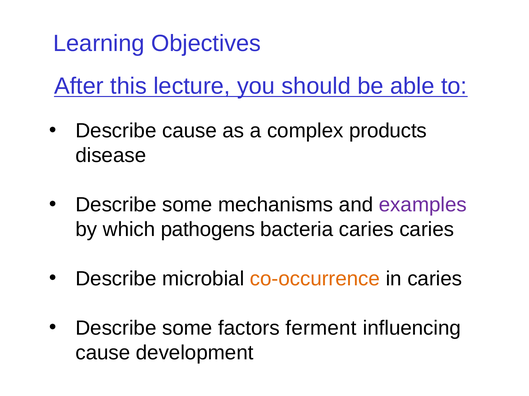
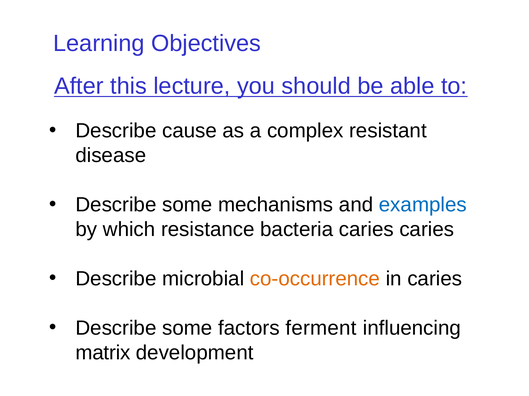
products: products -> resistant (388, 131)
examples colour: purple -> blue (423, 205)
pathogens: pathogens -> resistance (208, 230)
cause: cause -> matrix (103, 353)
